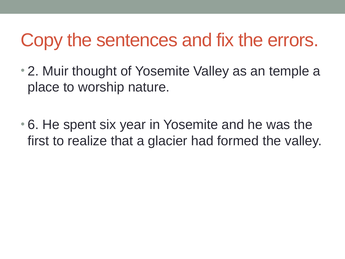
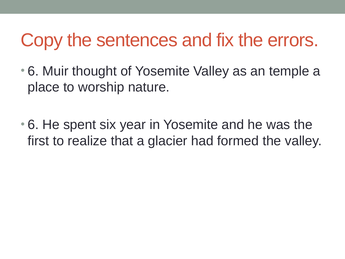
2: 2 -> 6 (33, 71)
